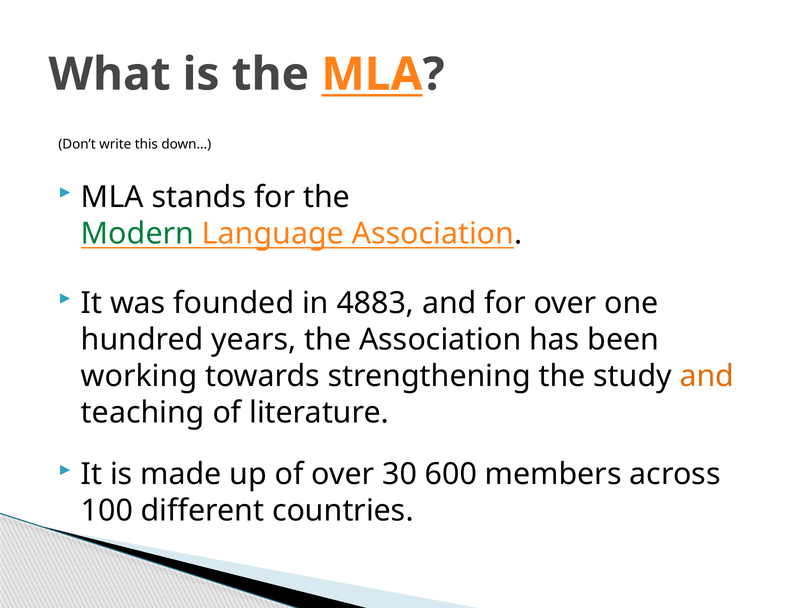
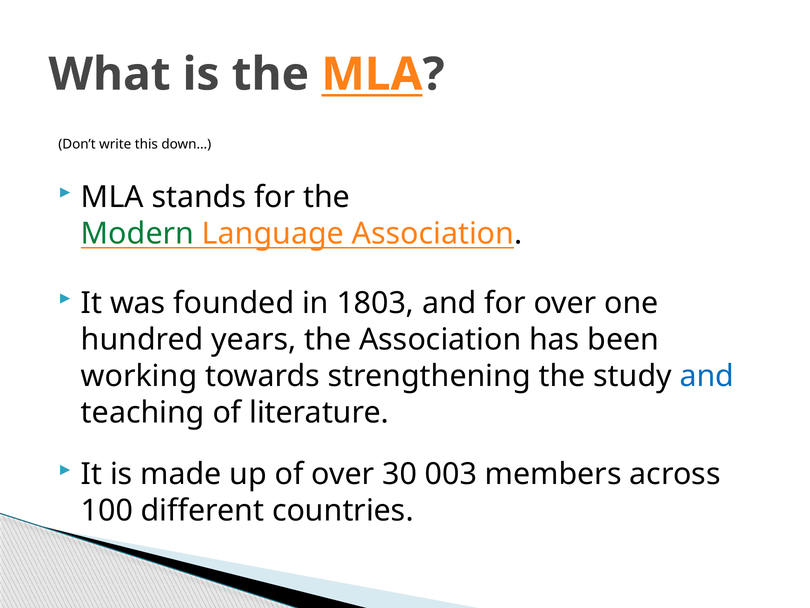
4883: 4883 -> 1803 (375, 303)
and colour: orange -> blue (707, 376)
600: 600 -> 003 (451, 474)
